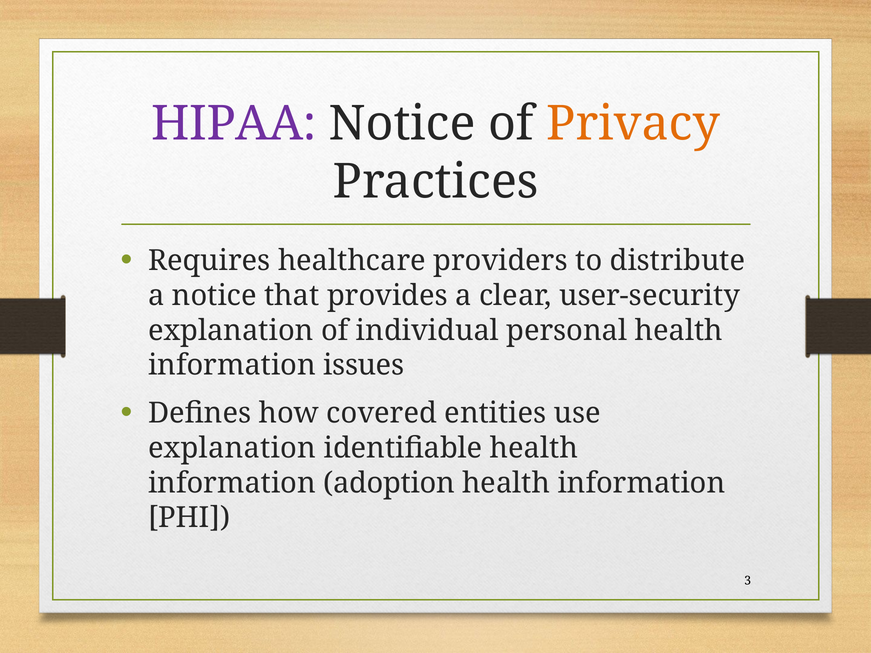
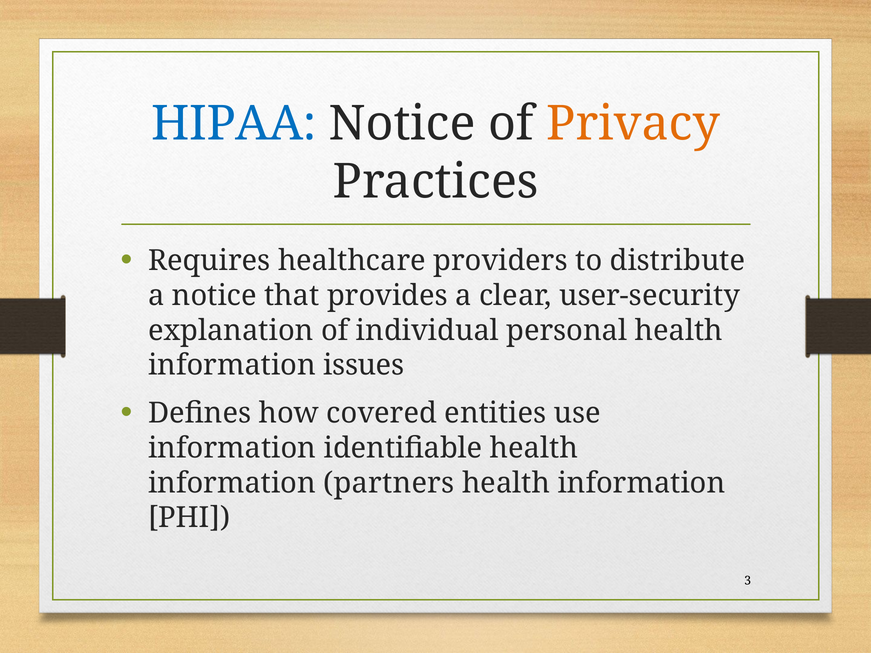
HIPAA colour: purple -> blue (234, 124)
explanation: explanation -> information (232, 448)
adoption: adoption -> partners (389, 483)
